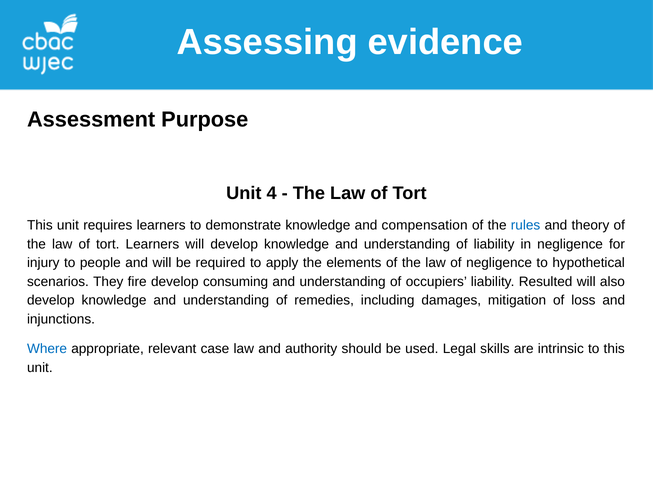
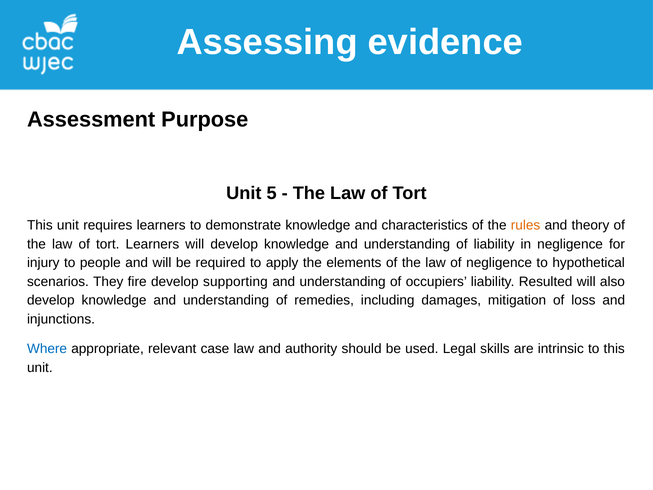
4: 4 -> 5 (272, 193)
compensation: compensation -> characteristics (425, 225)
rules colour: blue -> orange (526, 225)
consuming: consuming -> supporting (235, 281)
